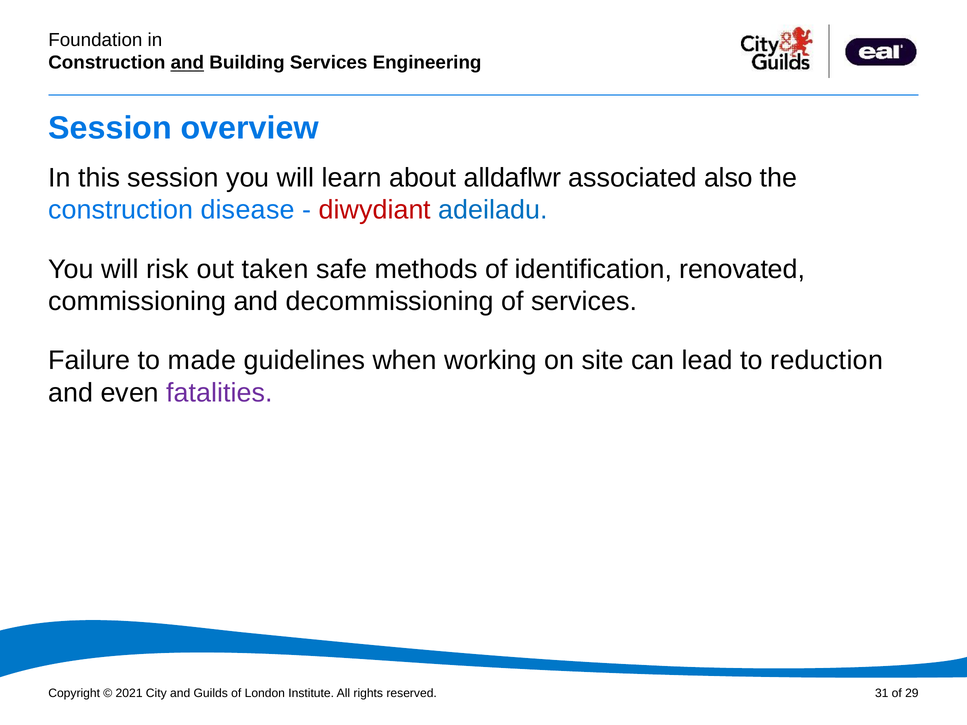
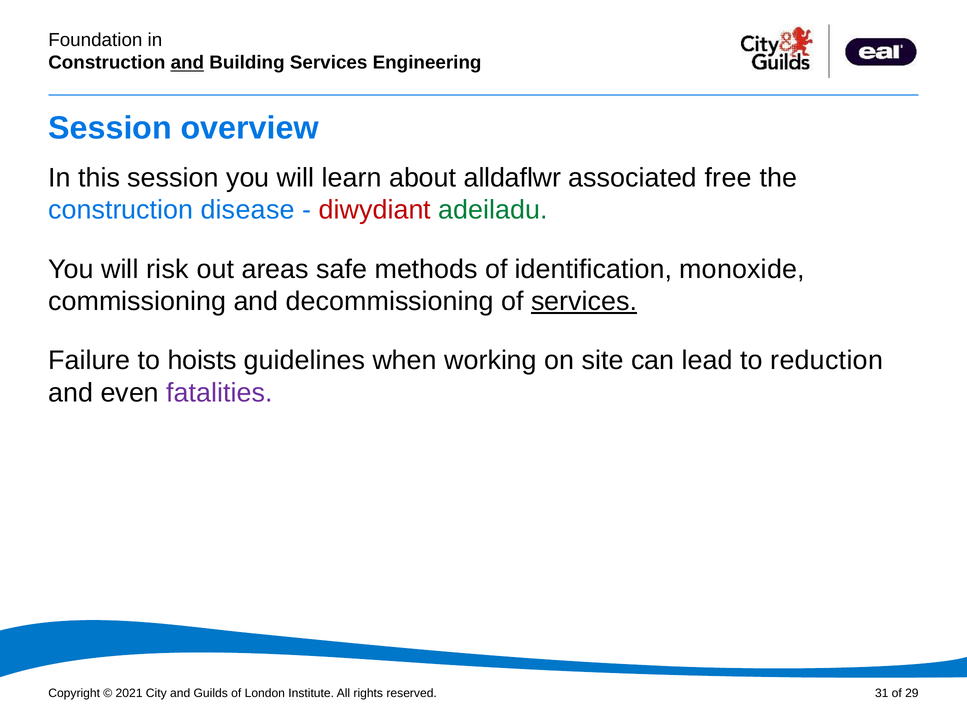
also: also -> free (728, 178)
adeiladu colour: blue -> green (493, 210)
taken: taken -> areas (275, 269)
renovated: renovated -> monoxide (742, 269)
services underline: none -> present (584, 302)
made: made -> hoists (202, 361)
